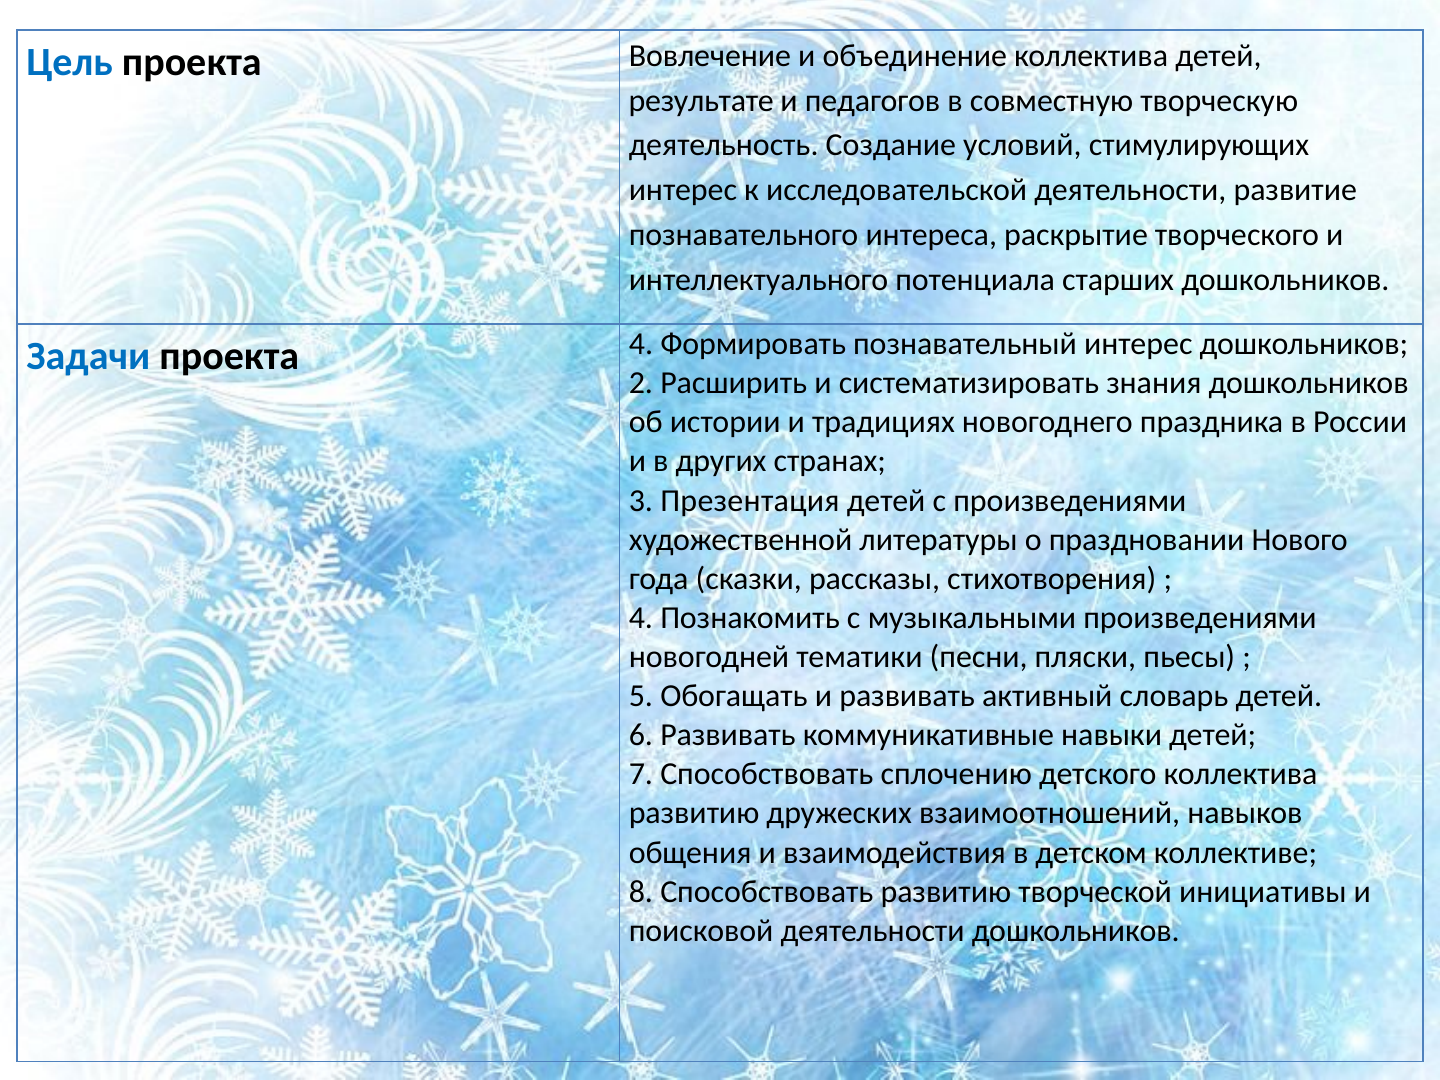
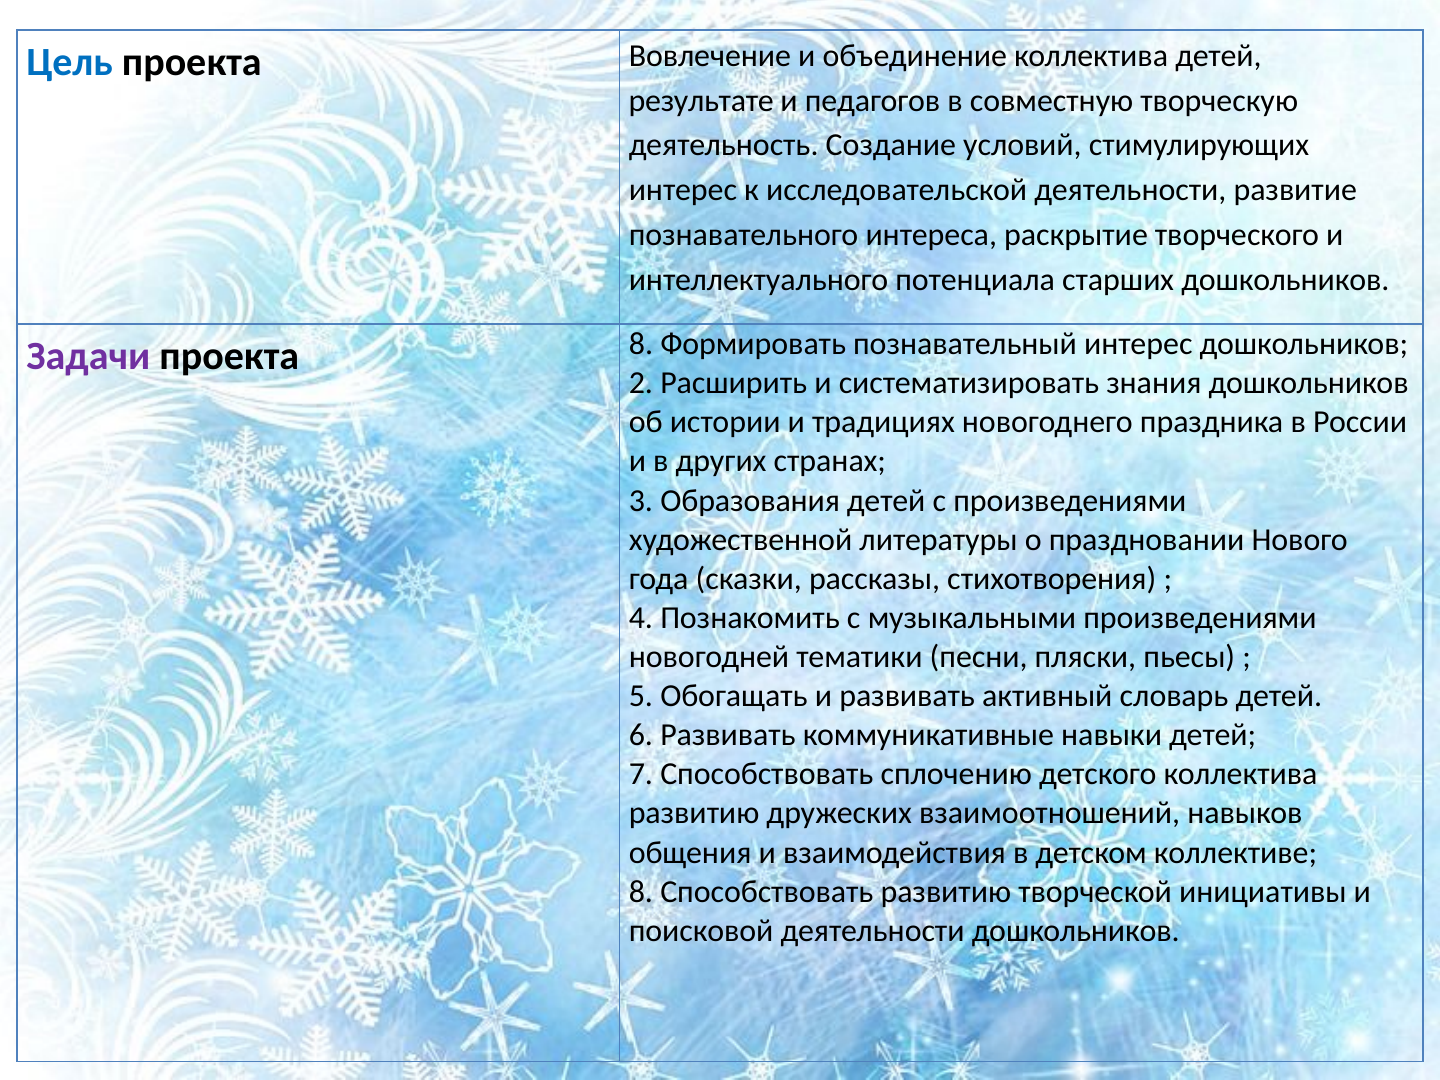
Задачи colour: blue -> purple (88, 356)
проекта 4: 4 -> 8 (641, 344)
Презентация: Презентация -> Образования (750, 500)
